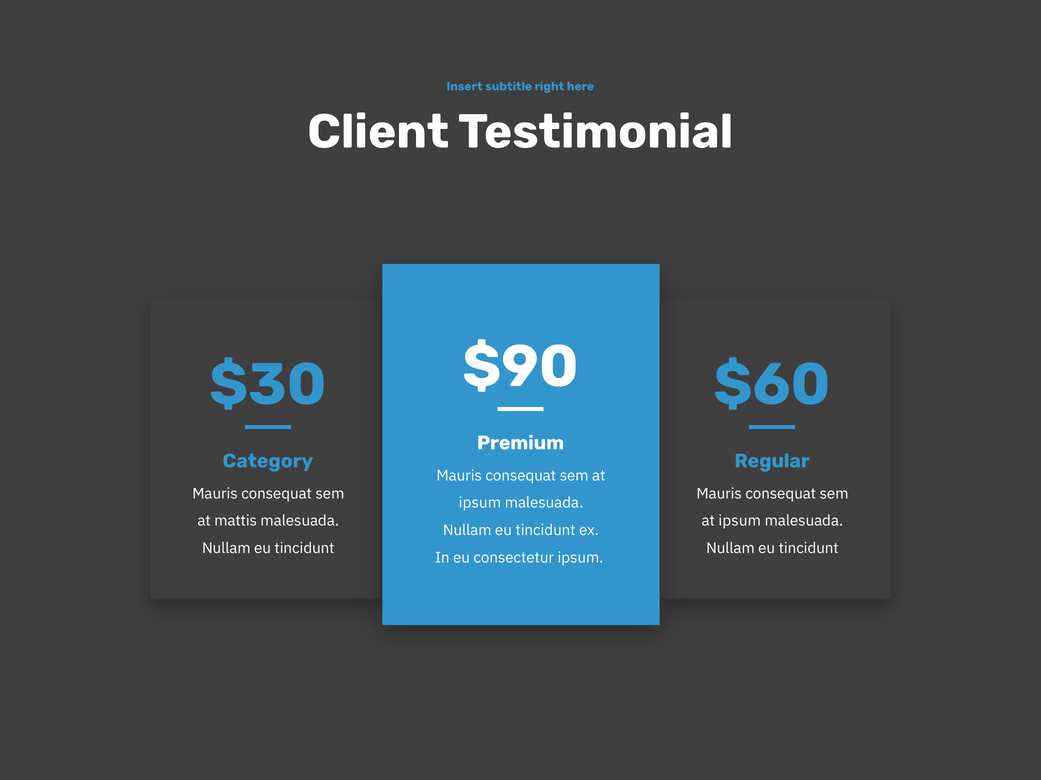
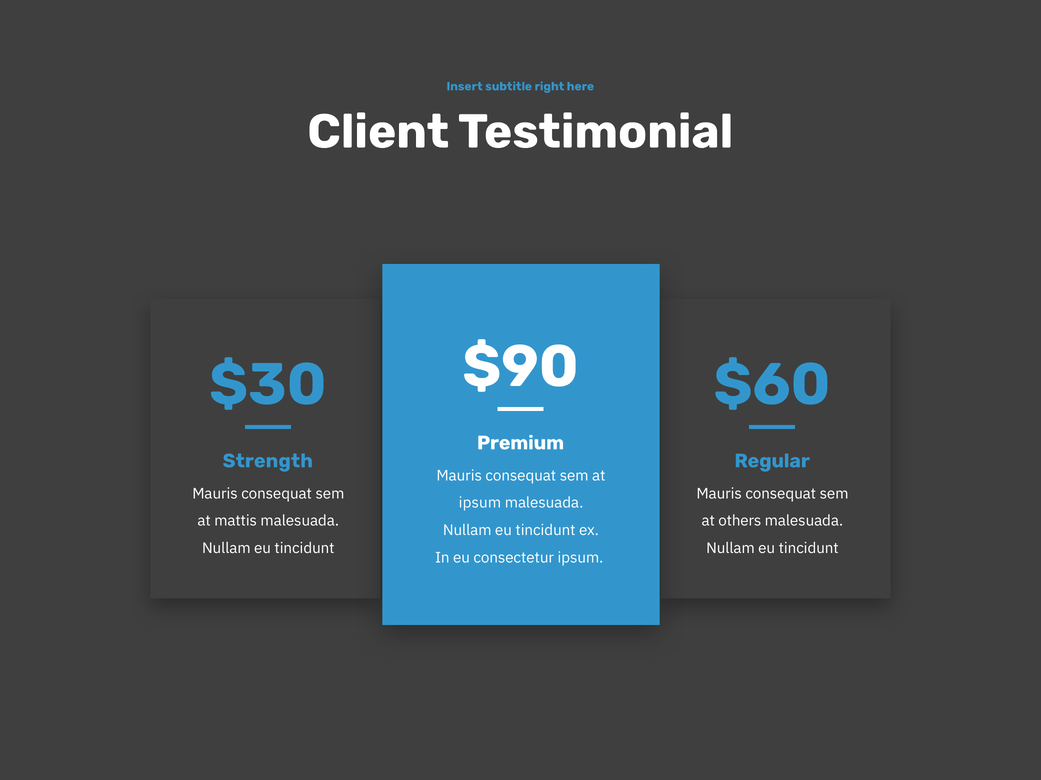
Category: Category -> Strength (268, 461)
ipsum: ipsum -> others (740, 521)
